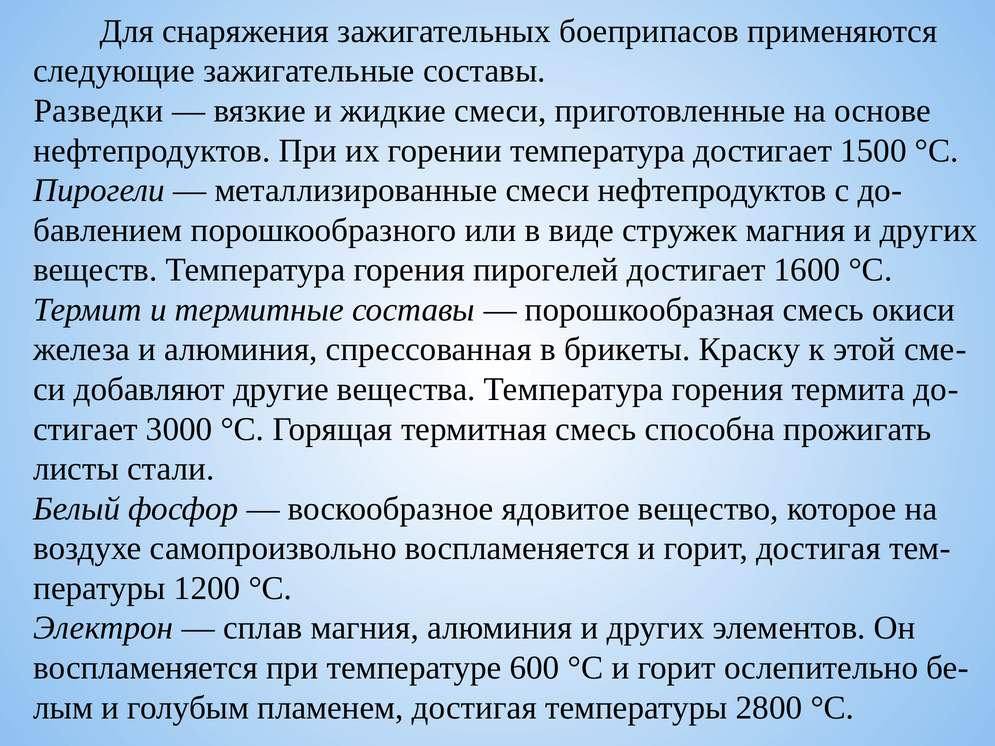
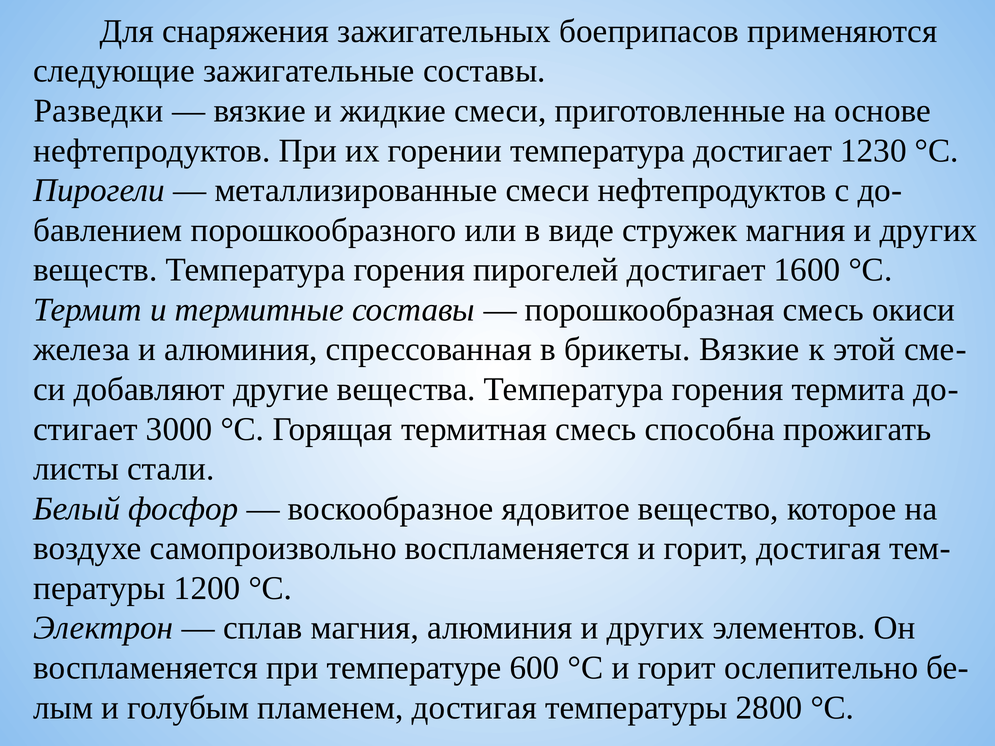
1500: 1500 -> 1230 (873, 151)
брикеты Краску: Краску -> Вязкие (749, 350)
